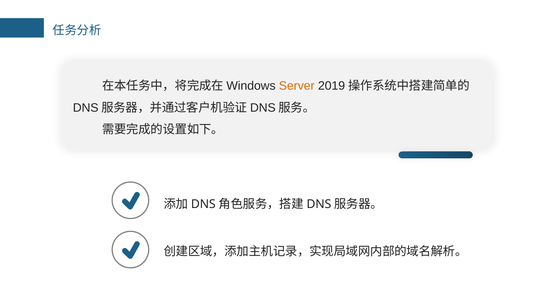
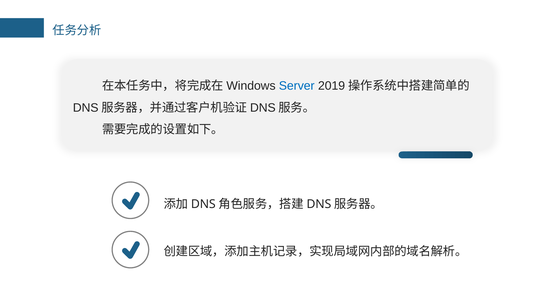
Server colour: orange -> blue (297, 86)
